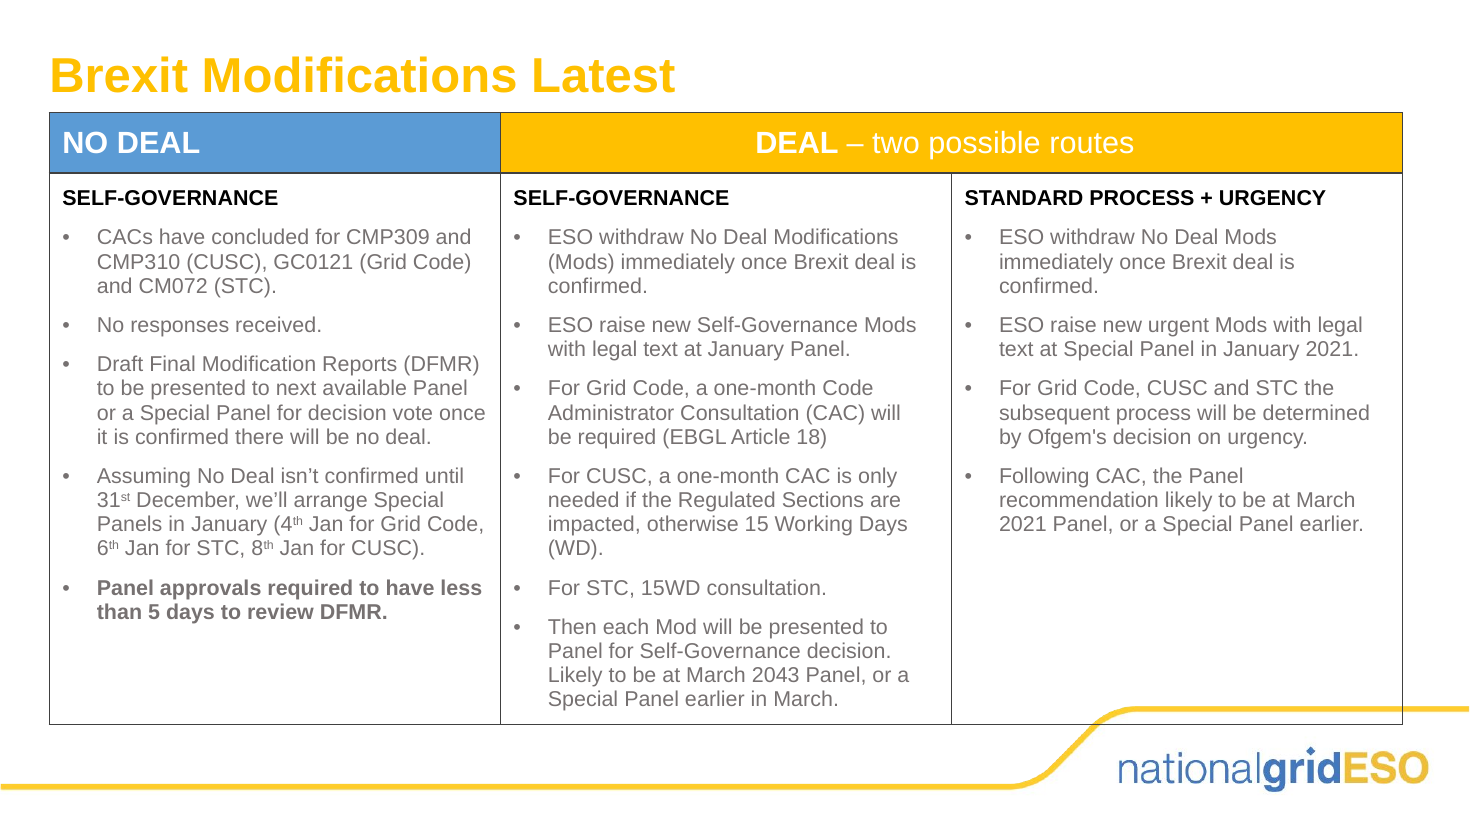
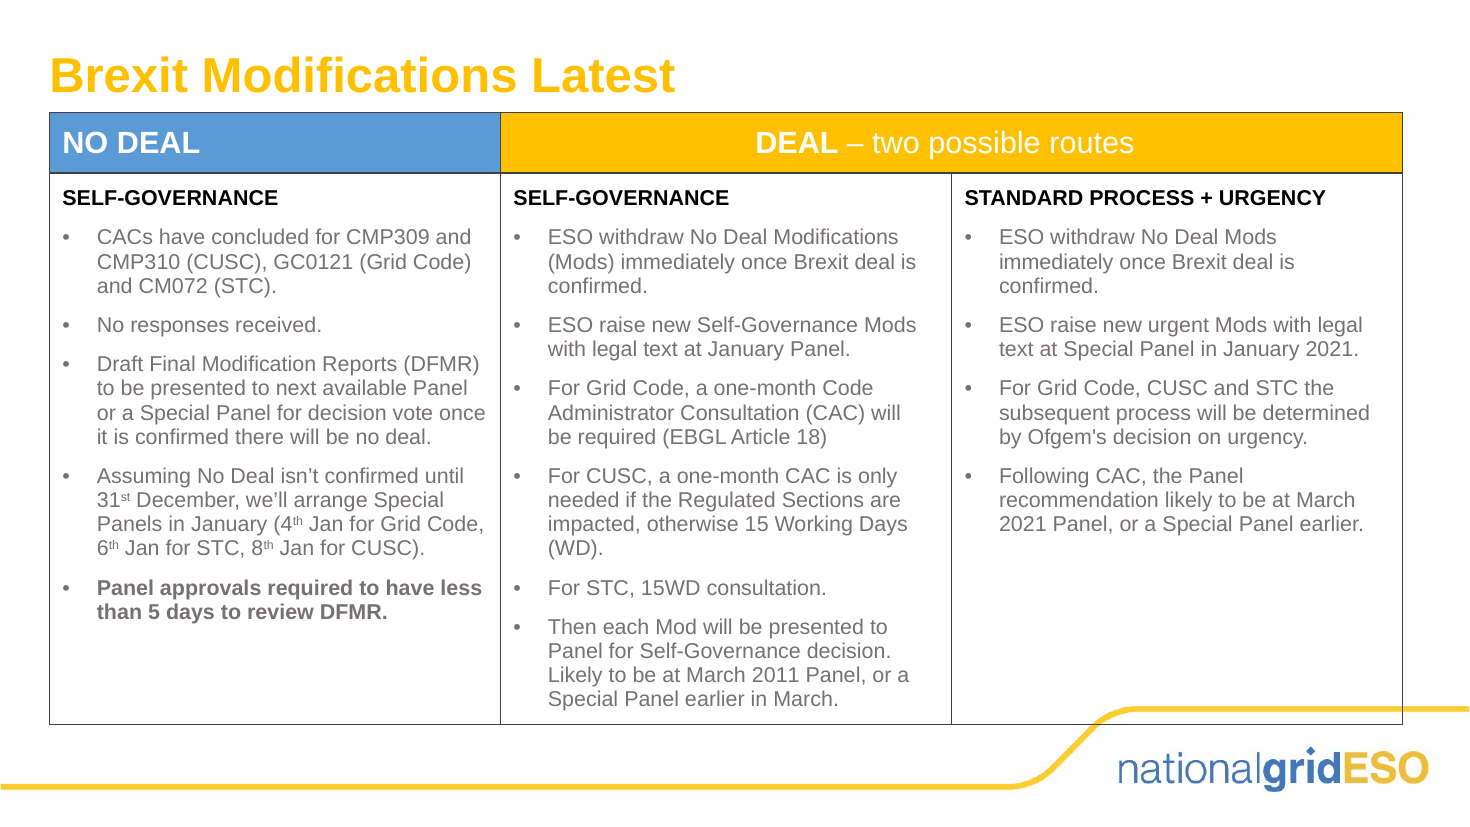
2043: 2043 -> 2011 (776, 676)
